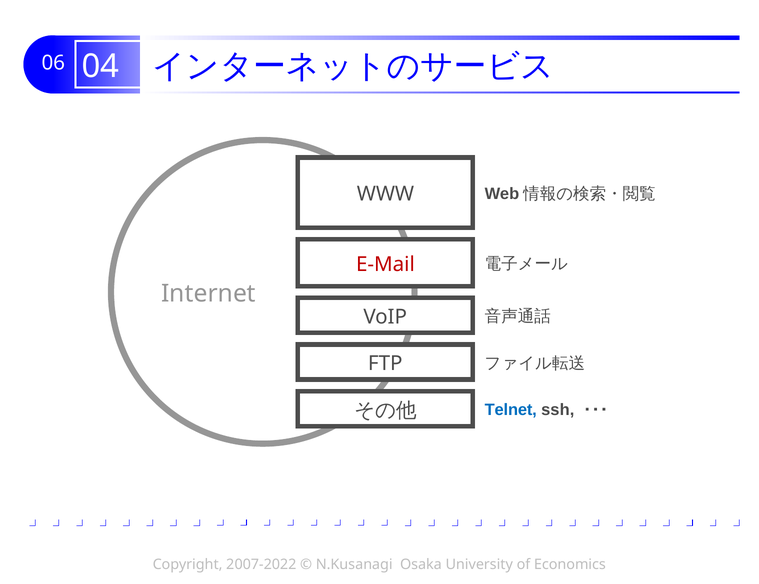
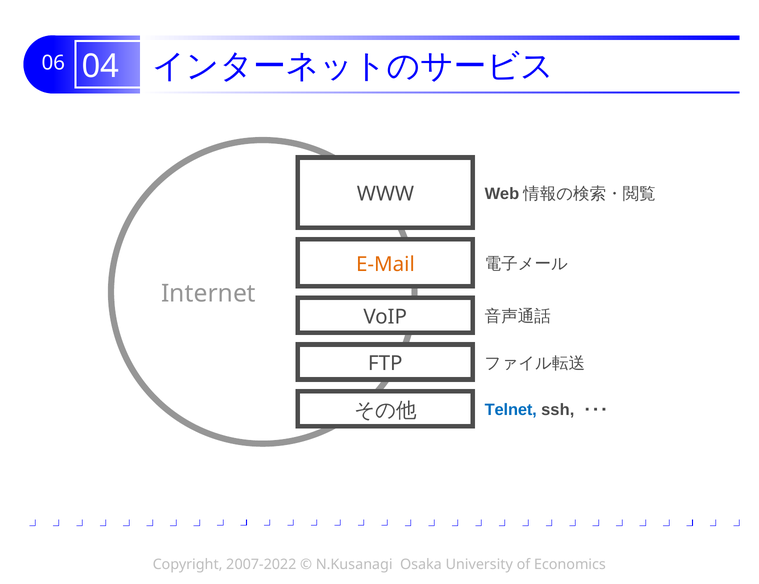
E-Mail colour: red -> orange (385, 264)
